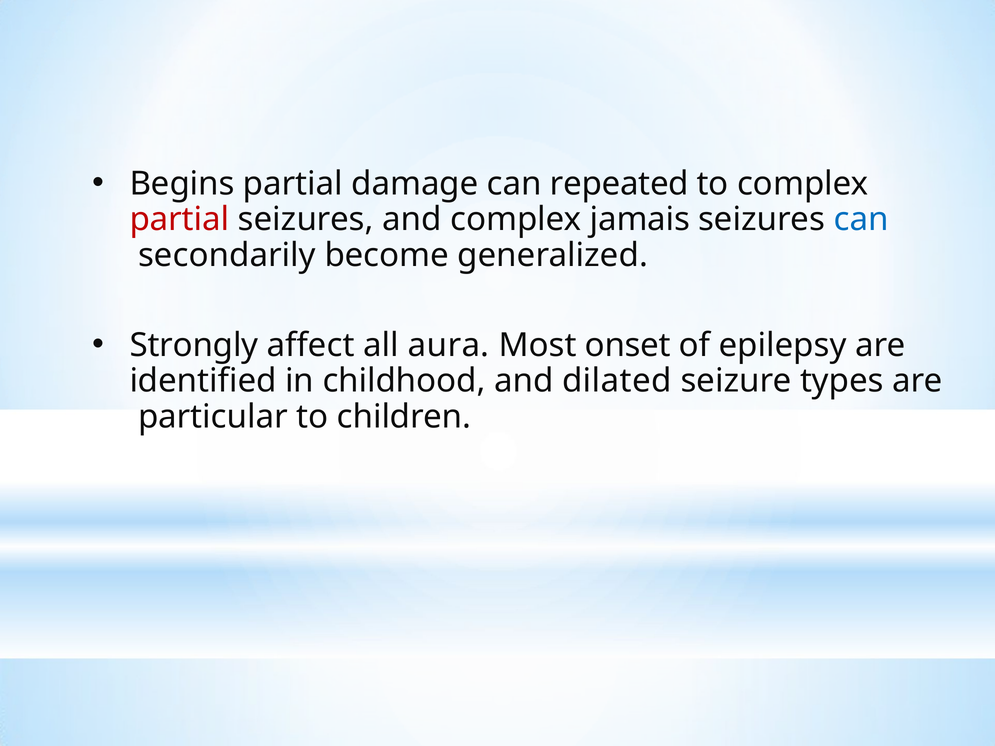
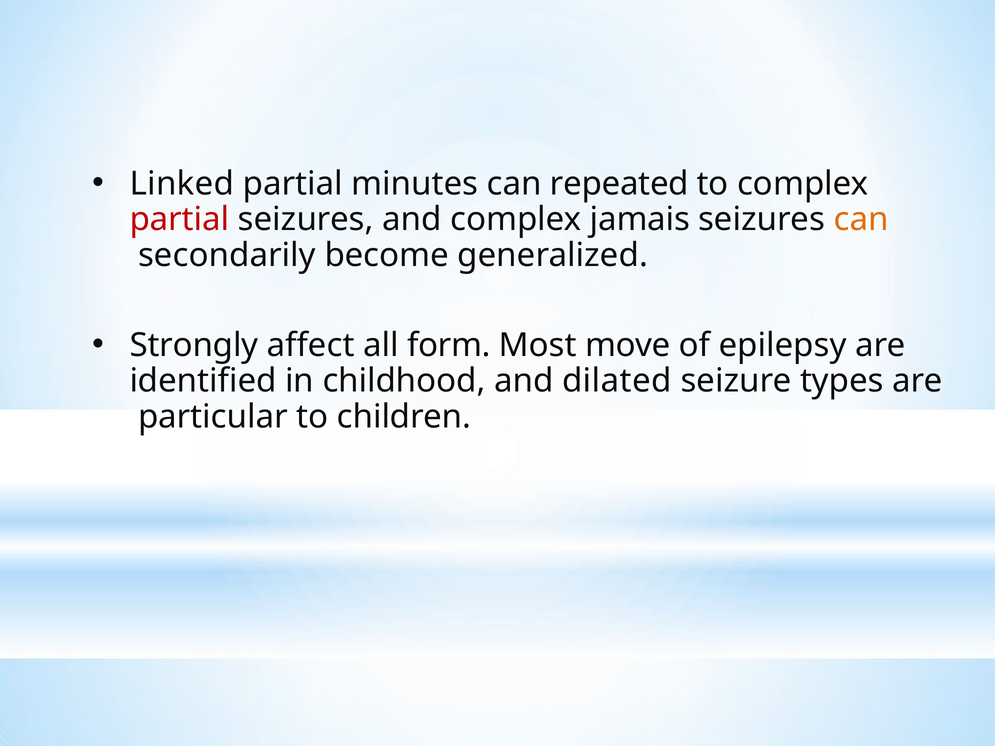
Begins: Begins -> Linked (182, 184)
damage: damage -> minutes (415, 184)
can colour: blue -> orange (861, 220)
aura: aura -> form (449, 345)
onset: onset -> move (628, 345)
